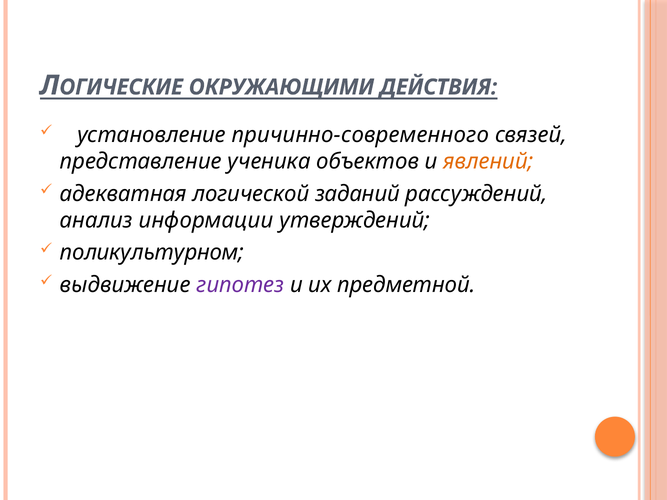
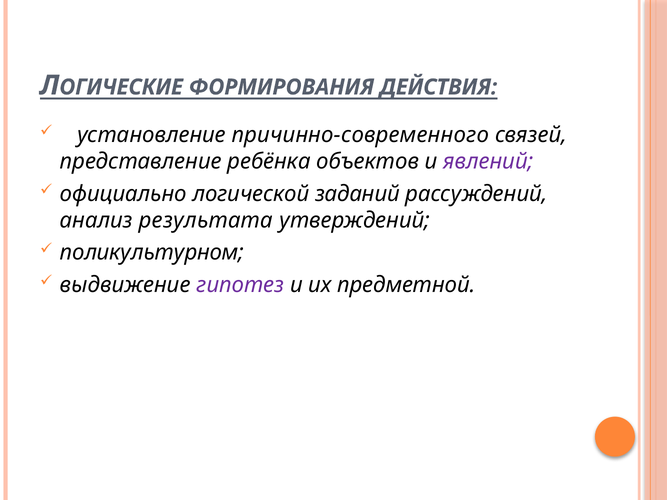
ОКРУЖАЮЩИМИ: ОКРУЖАЮЩИМИ -> ФОРМИРОВАНИЯ (281, 87)
ученика: ученика -> ребёнка (269, 162)
явлений colour: orange -> purple (488, 162)
адекватная: адекватная -> официально (123, 194)
информации: информации -> результата (206, 221)
